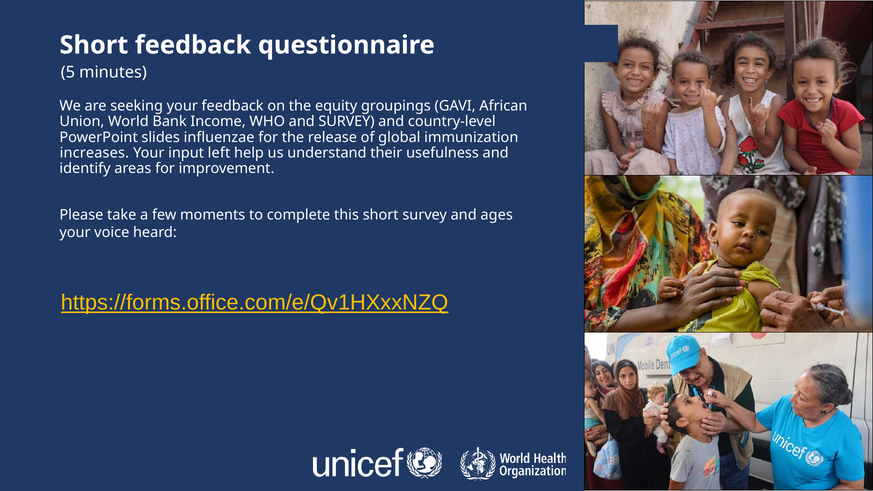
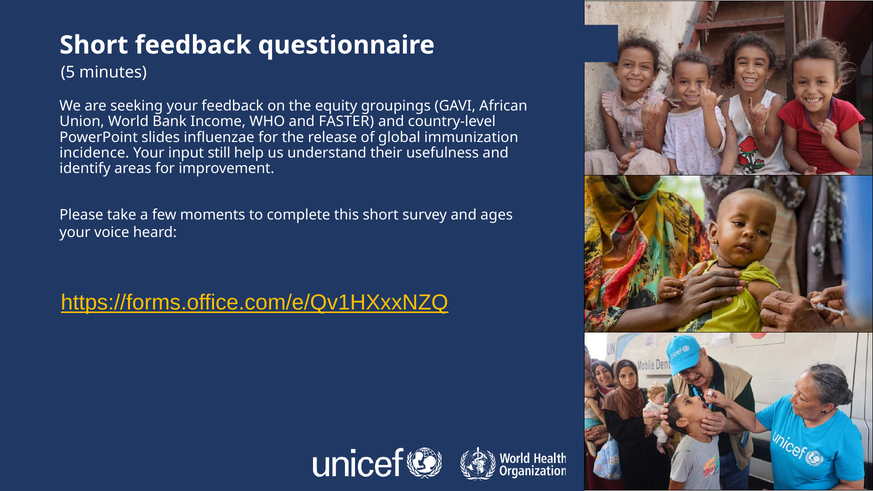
and SURVEY: SURVEY -> FASTER (346, 122)
increases: increases -> incidence (94, 153)
left: left -> still (219, 153)
